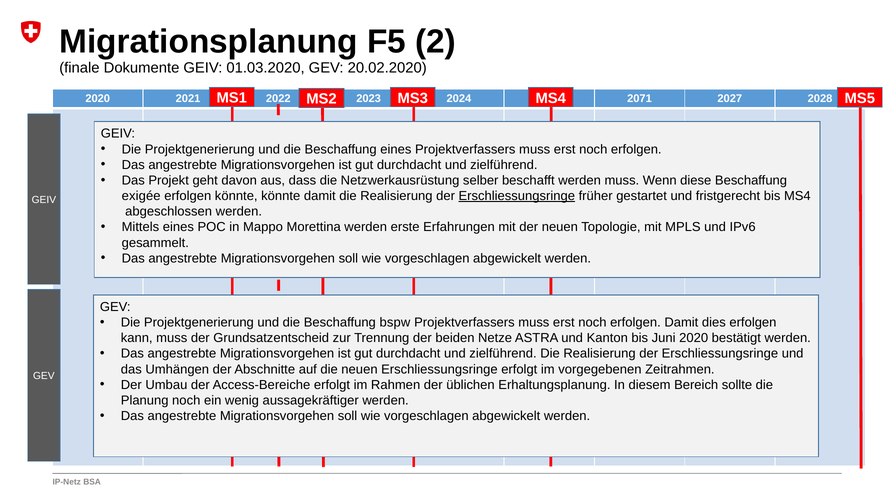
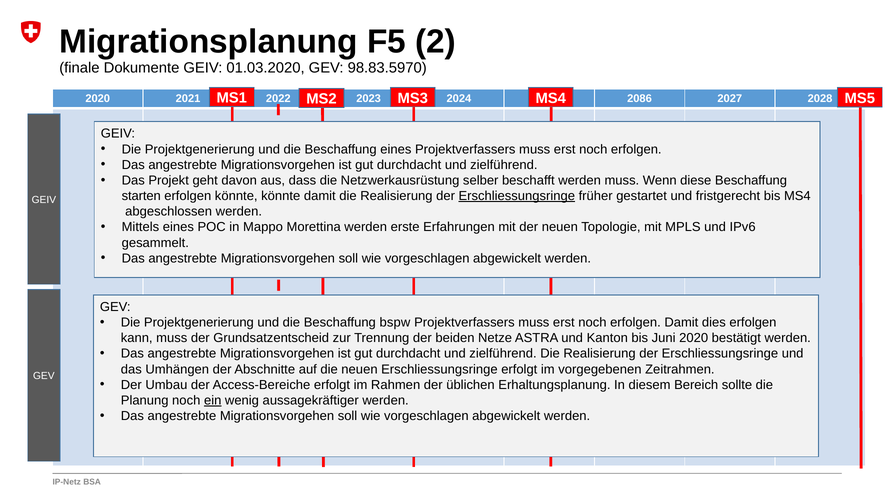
20.02.2020: 20.02.2020 -> 98.83.5970 (387, 68)
2071: 2071 -> 2086 (639, 99)
exigée: exigée -> starten (141, 196)
ein underline: none -> present (213, 401)
